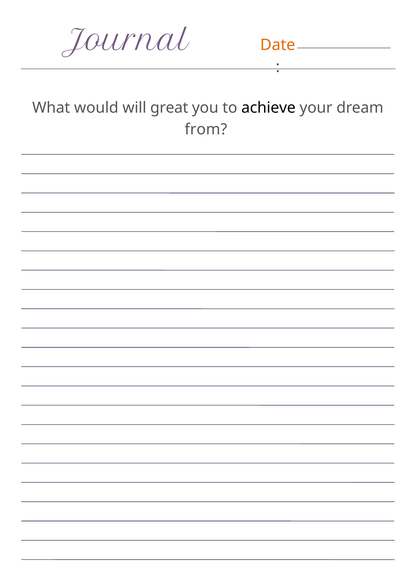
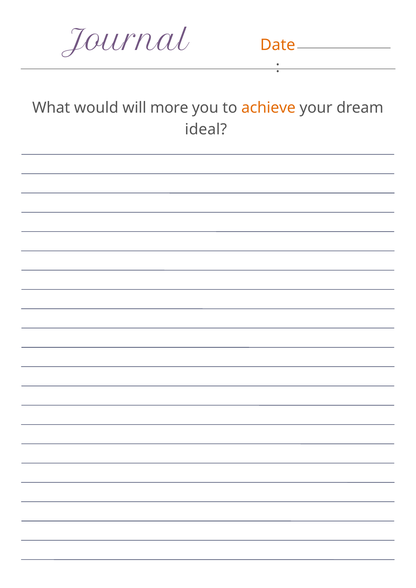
great: great -> more (169, 108)
achieve colour: black -> orange (268, 108)
from: from -> ideal (206, 129)
